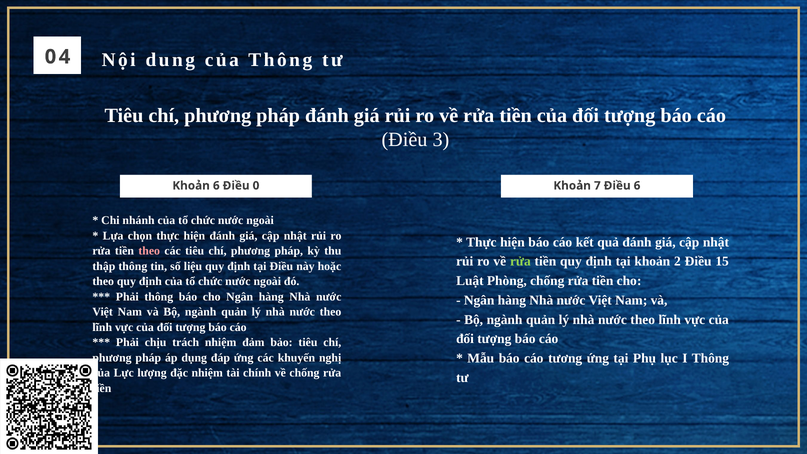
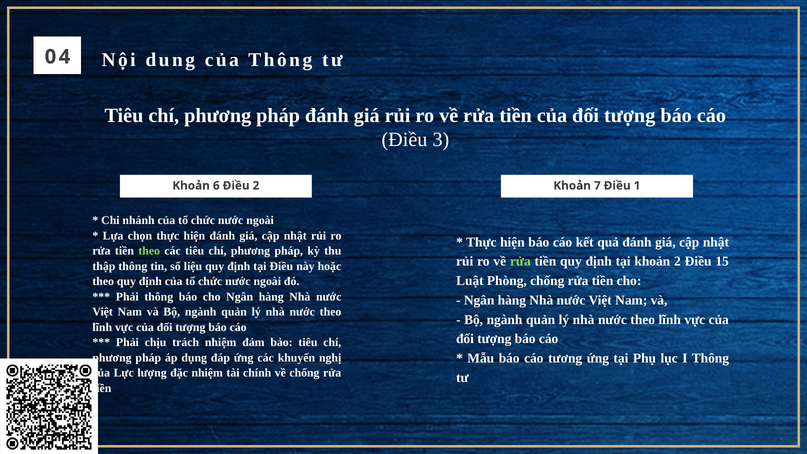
Điều 0: 0 -> 2 (256, 186)
Điều 6: 6 -> 1 (637, 186)
theo colour: pink -> light green (149, 251)
